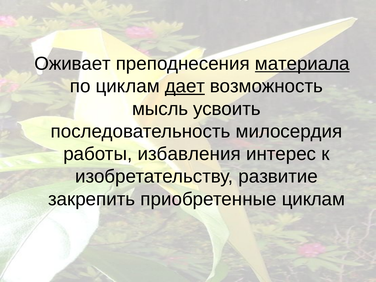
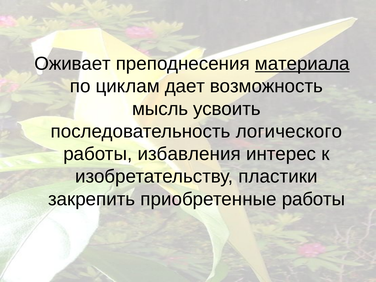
дает underline: present -> none (185, 86)
милосердия: милосердия -> логического (289, 131)
развитие: развитие -> пластики (278, 176)
приобретенные циклам: циклам -> работы (313, 199)
